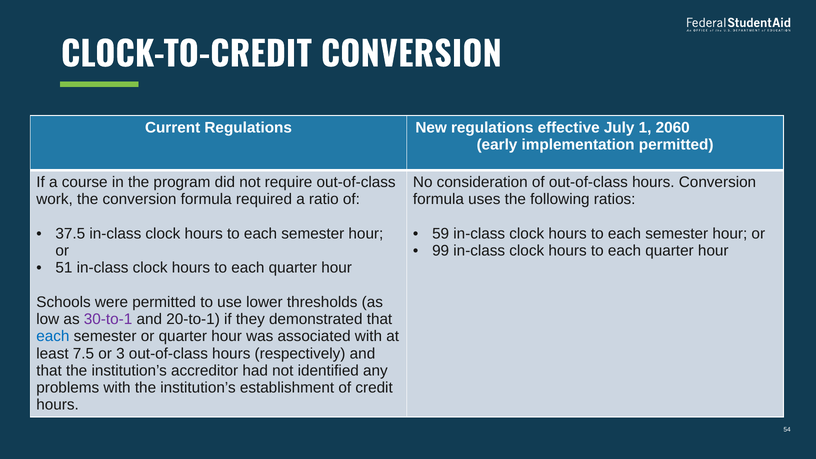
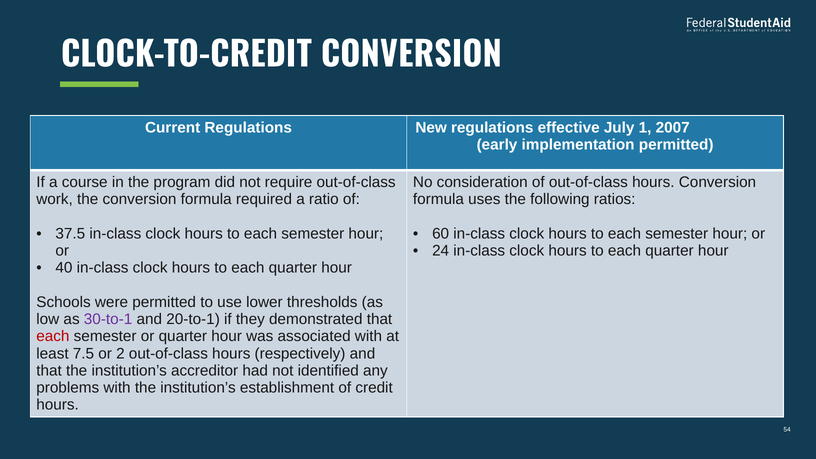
2060: 2060 -> 2007 (673, 127)
59: 59 -> 60 (441, 234)
99: 99 -> 24 (441, 251)
51: 51 -> 40 (64, 268)
each colour: blue -> red (53, 336)
3: 3 -> 2 (120, 353)
